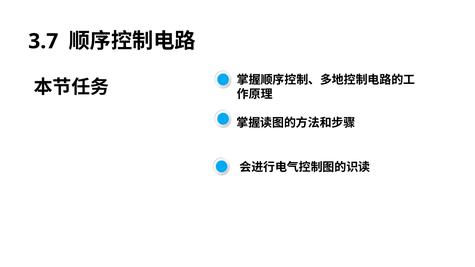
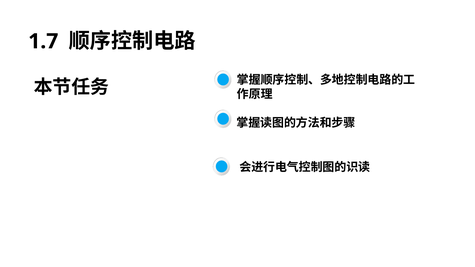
3.7: 3.7 -> 1.7 (43, 41)
